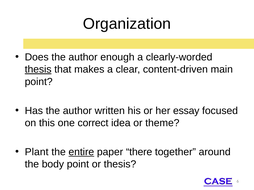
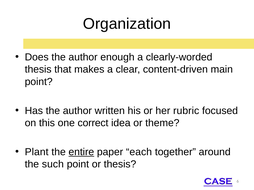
thesis underline: present -> none (38, 70)
essay: essay -> rubric (186, 111)
there: there -> each (139, 152)
body: body -> such (53, 165)
